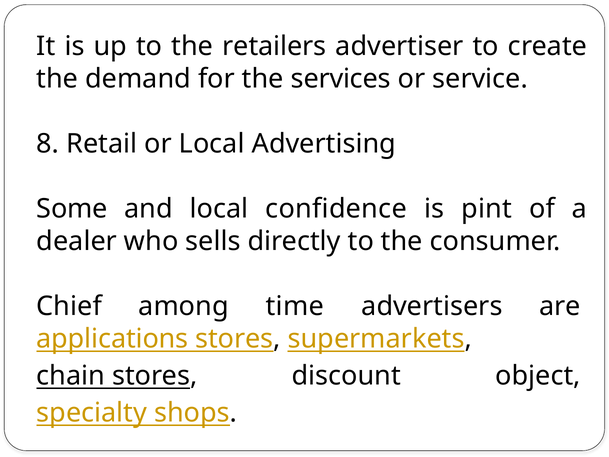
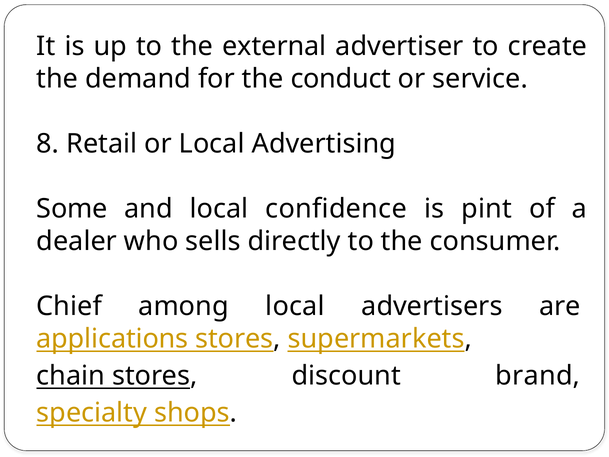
retailers: retailers -> external (274, 46)
services: services -> conduct (341, 79)
among time: time -> local (295, 306)
object: object -> brand (538, 376)
